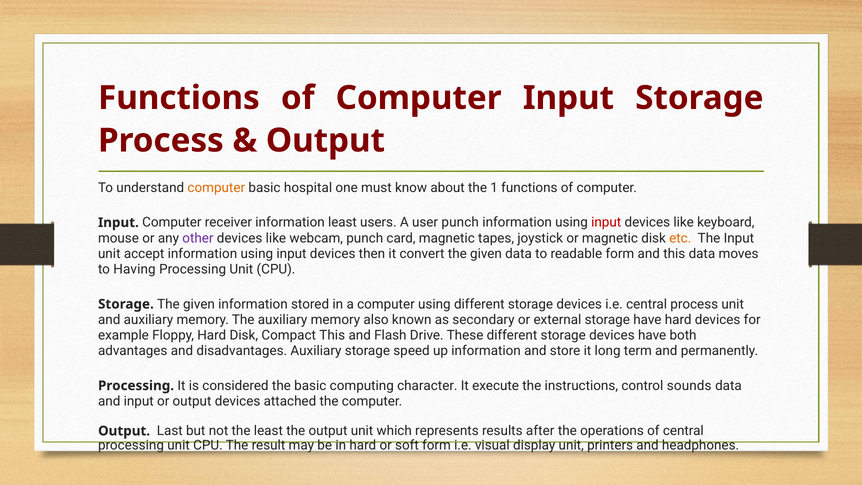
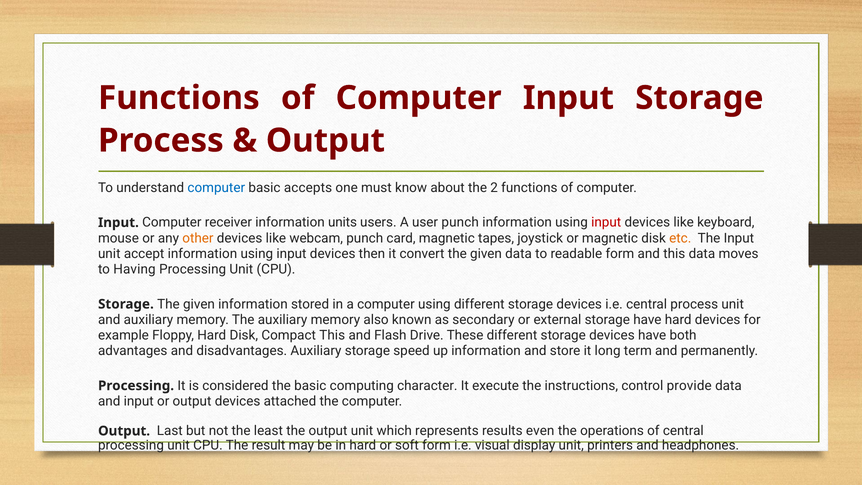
computer colour: orange -> blue (216, 188)
hospital: hospital -> accepts (308, 188)
1: 1 -> 2 (494, 188)
information least: least -> units (342, 222)
other colour: purple -> orange (198, 238)
sounds: sounds -> provide (689, 386)
after: after -> even (540, 431)
